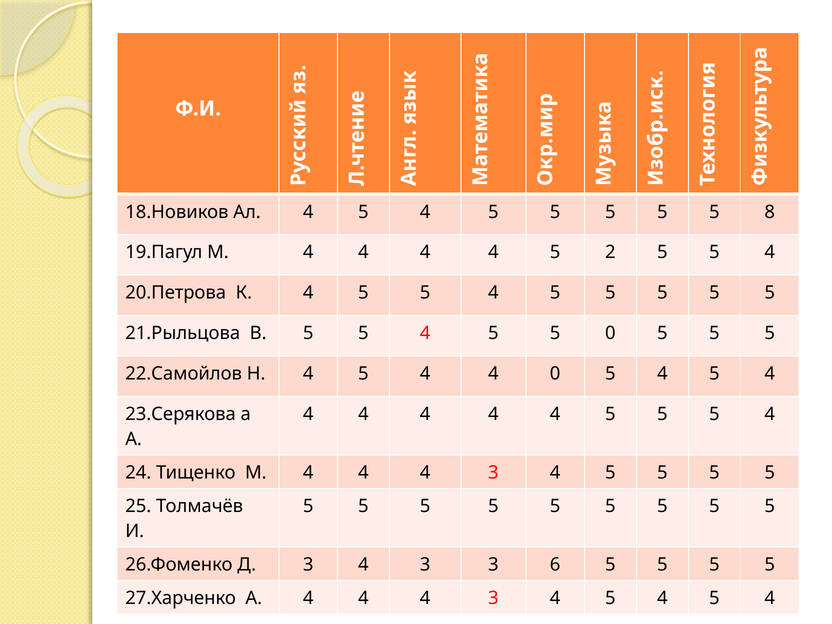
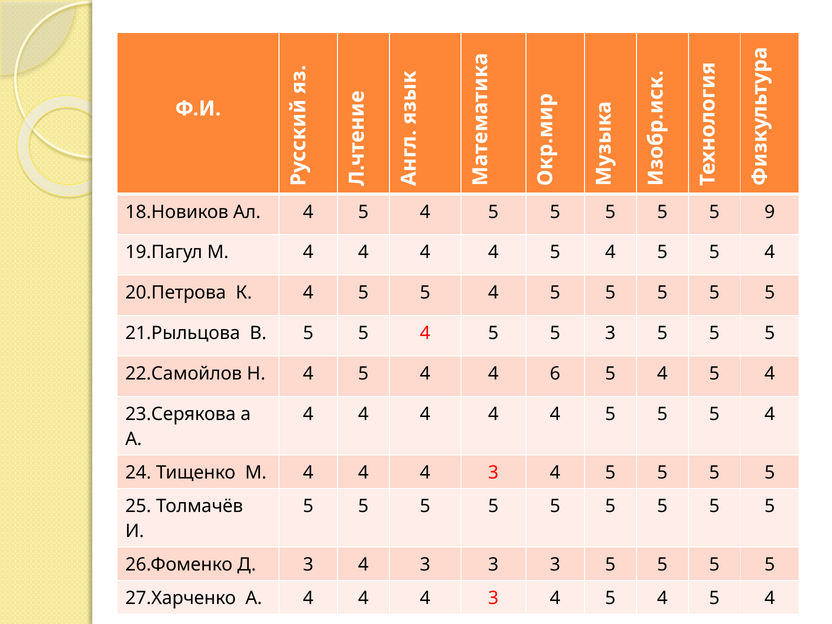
8: 8 -> 9 (770, 212)
4 4 5 2: 2 -> 4 (610, 252)
5 0: 0 -> 3 (610, 333)
4 0: 0 -> 6 (555, 374)
3 3 6: 6 -> 3 (555, 565)
